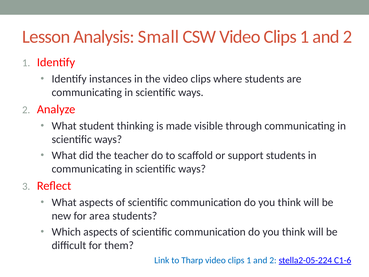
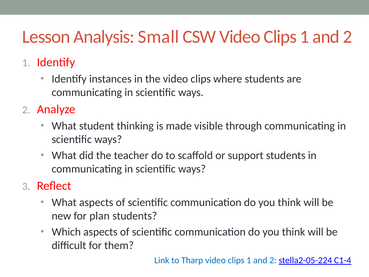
area: area -> plan (100, 216)
C1-6: C1-6 -> C1-4 (343, 260)
